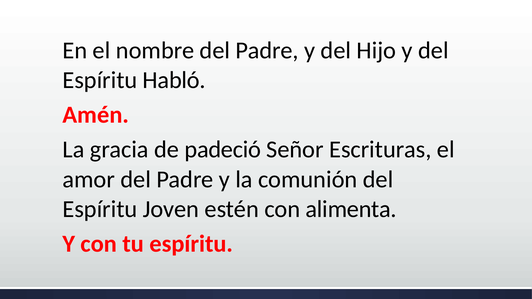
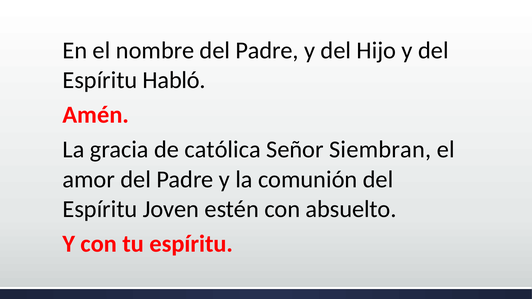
padeció: padeció -> católica (223, 150)
Escrituras: Escrituras -> Siembran (380, 150)
alimenta: alimenta -> absuelto (351, 209)
